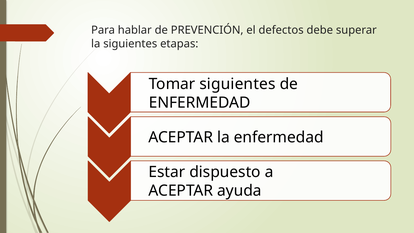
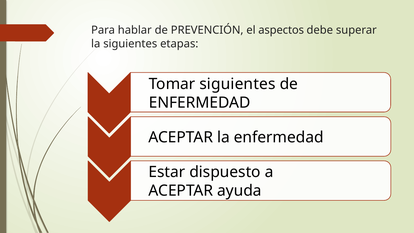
defectos: defectos -> aspectos (281, 30)
